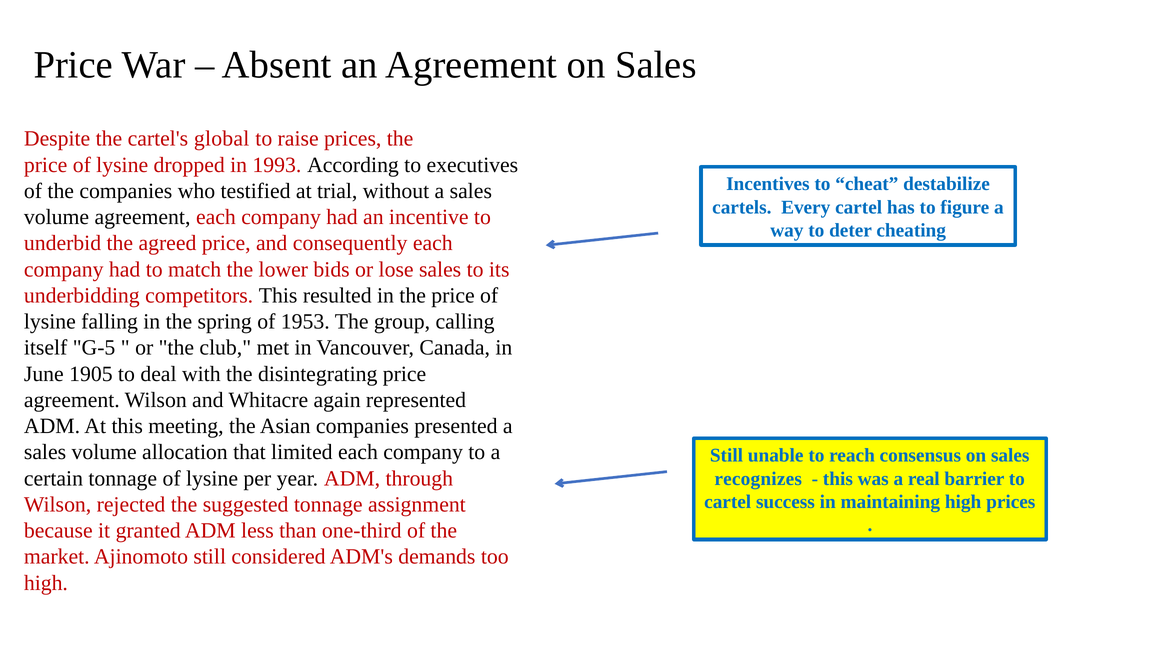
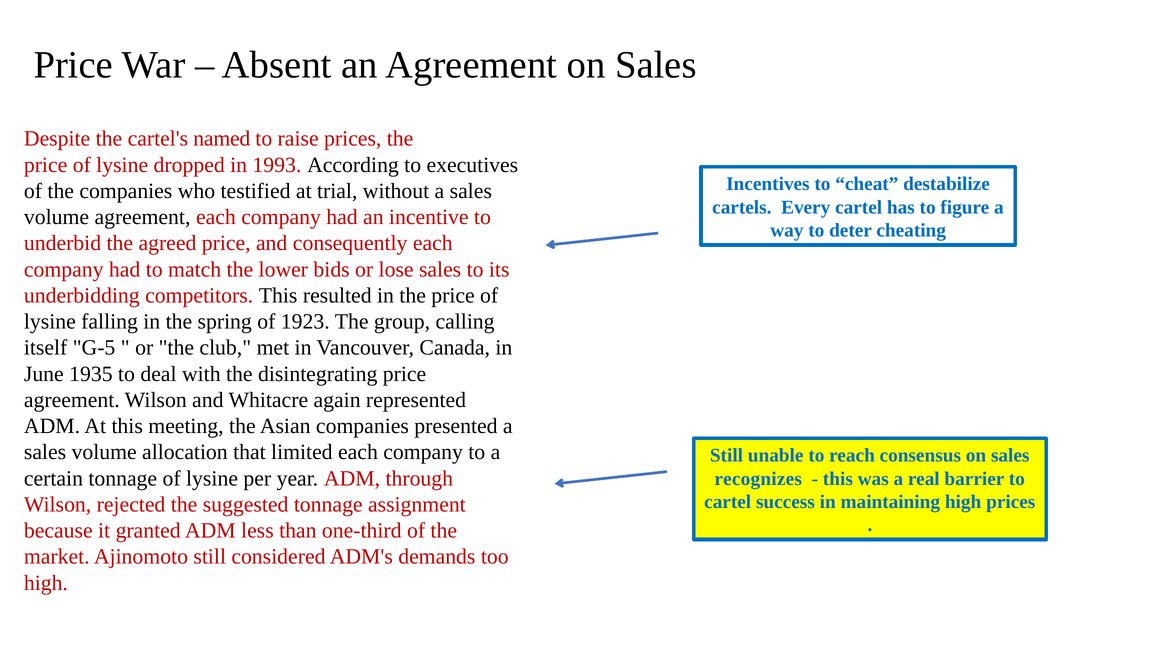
global: global -> named (222, 139)
1953: 1953 -> 1923 (305, 321)
1905: 1905 -> 1935 (91, 374)
